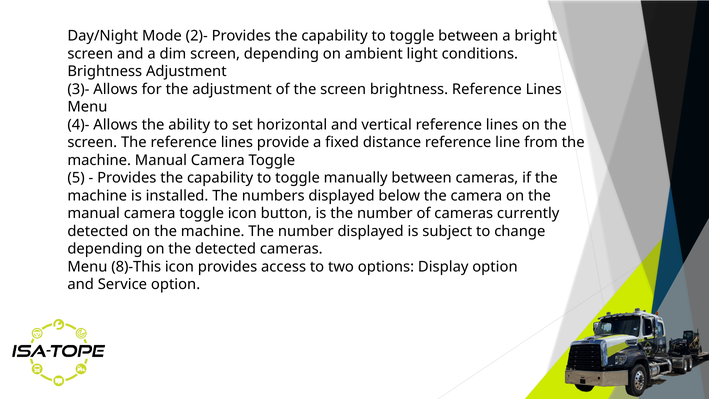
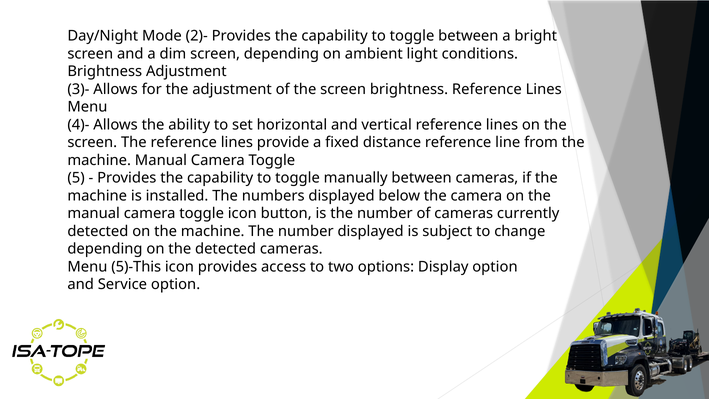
8)-This: 8)-This -> 5)-This (136, 267)
